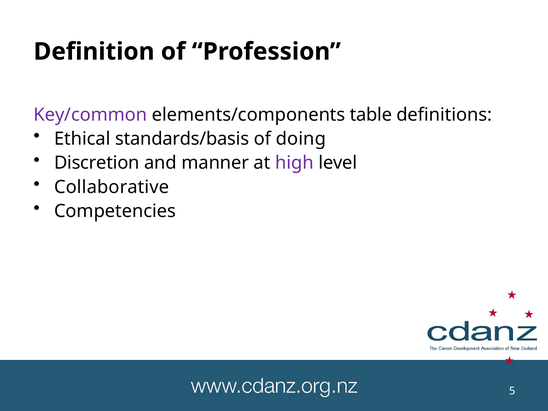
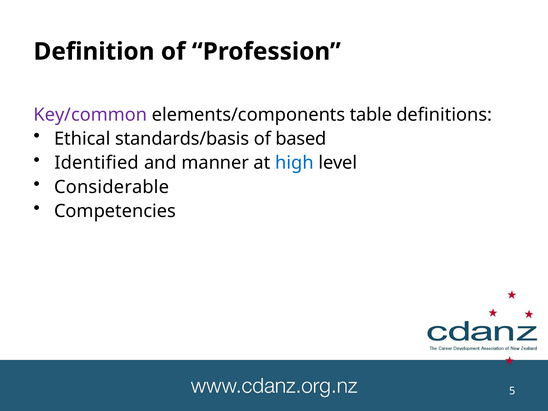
doing: doing -> based (301, 139)
Discretion: Discretion -> Identified (97, 163)
high colour: purple -> blue (294, 163)
Collaborative: Collaborative -> Considerable (112, 187)
